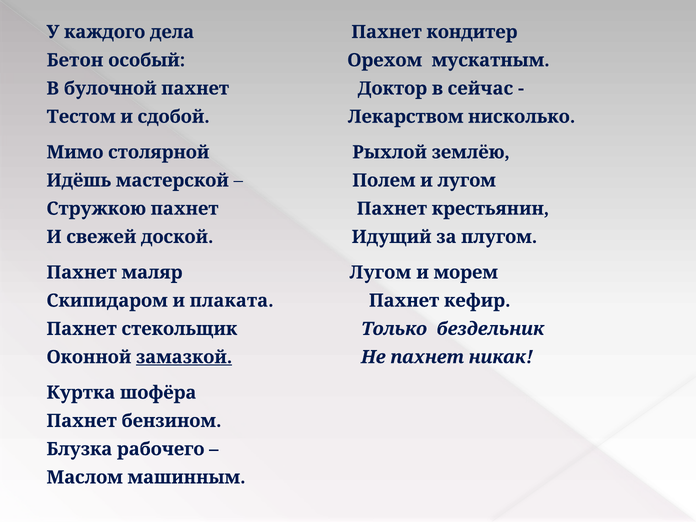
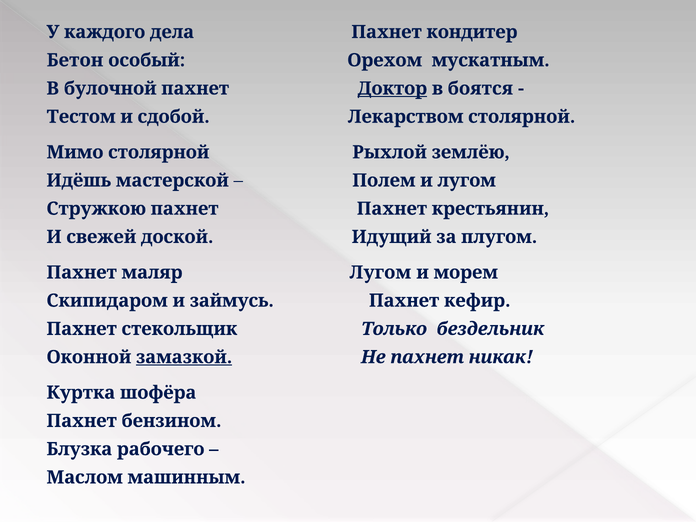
Доктор underline: none -> present (392, 88)
сейчас: сейчас -> боятся (480, 88)
Лекарством нисколько: нисколько -> столярной (522, 117)
плаката: плаката -> займусь (232, 301)
